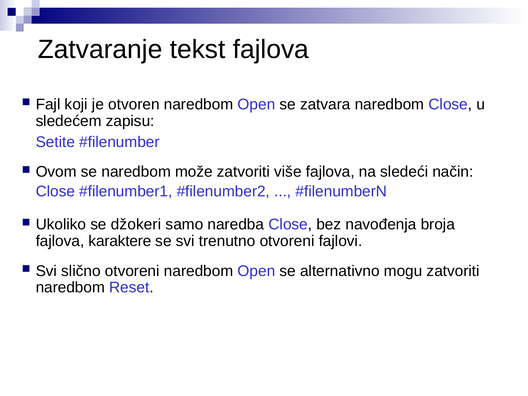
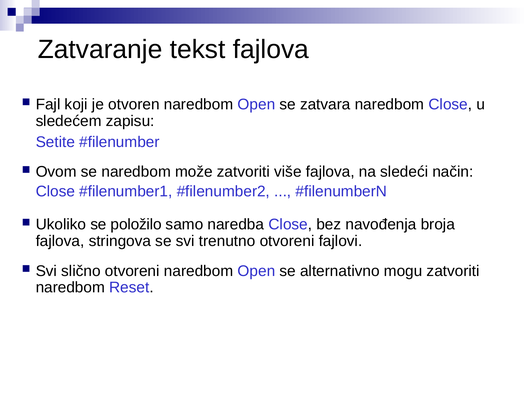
džokeri: džokeri -> položilo (136, 224)
karaktere: karaktere -> stringova (120, 241)
